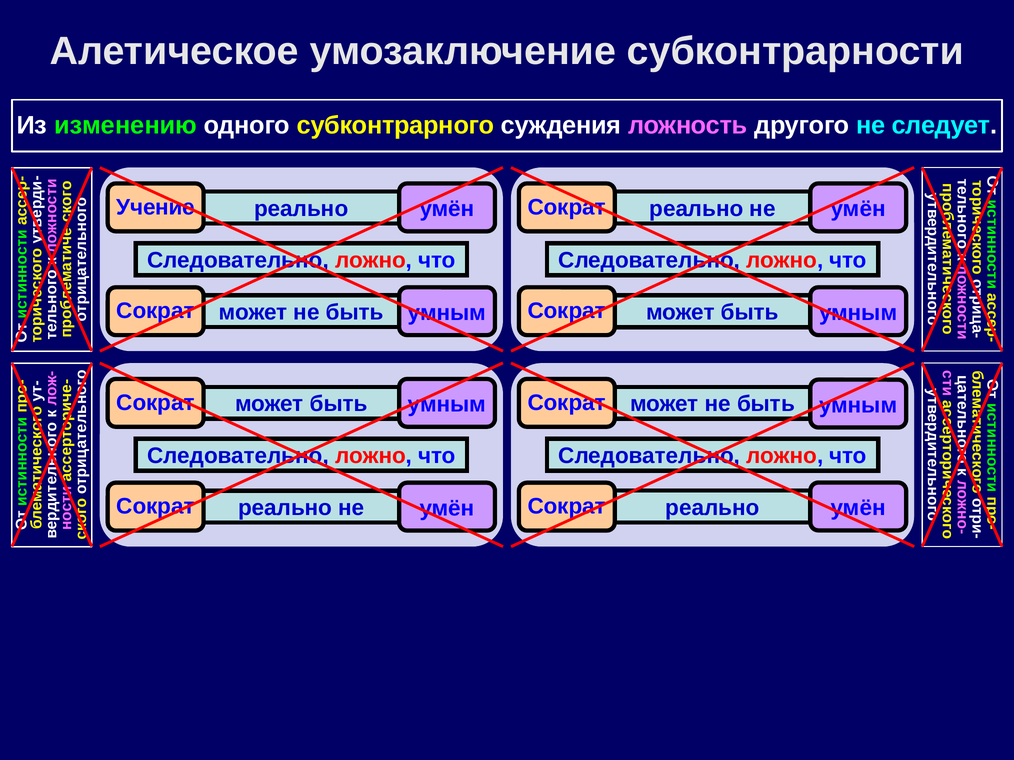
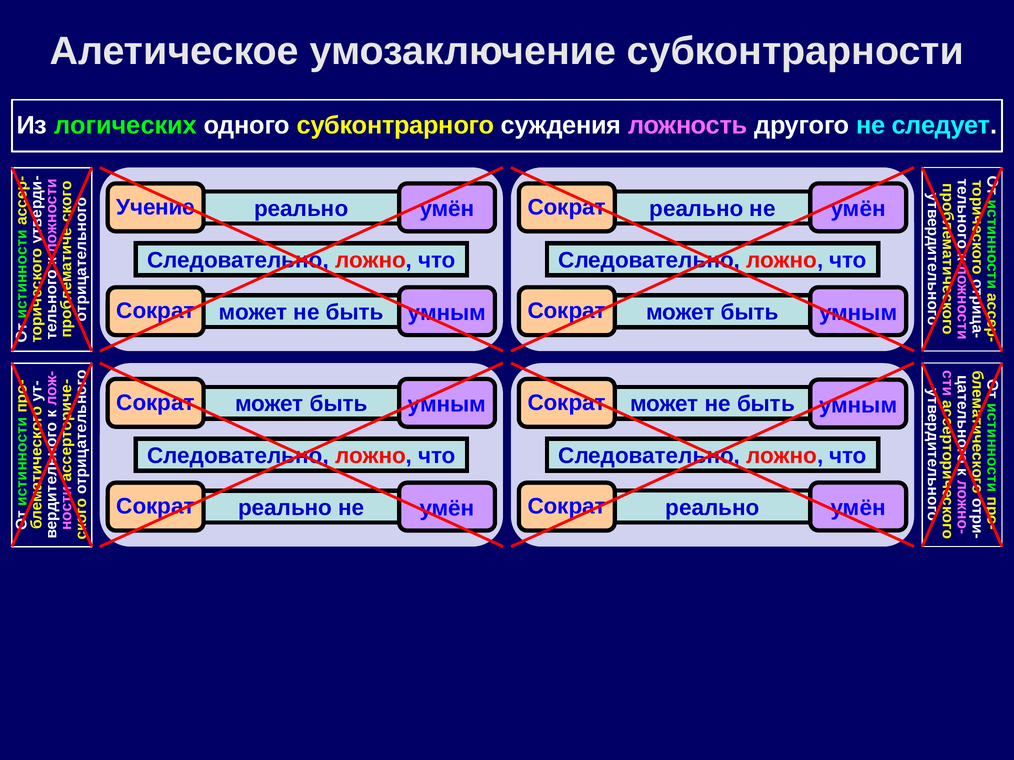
изменению: изменению -> логических (126, 126)
